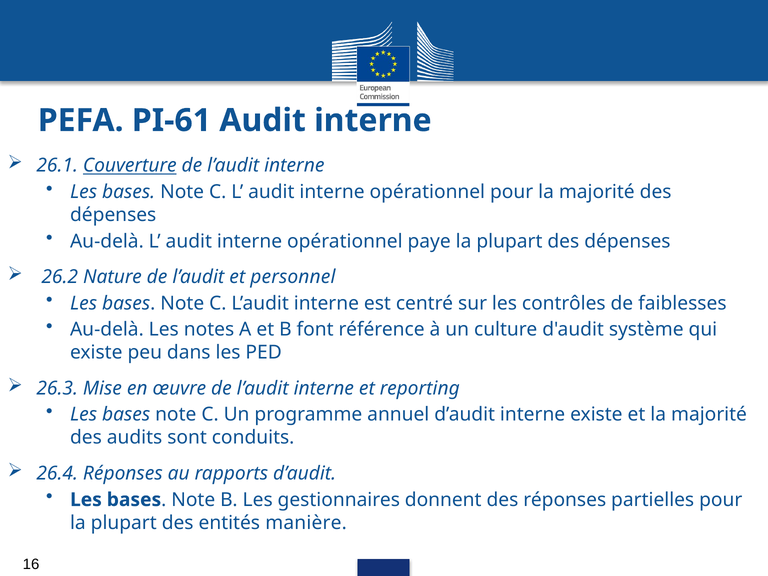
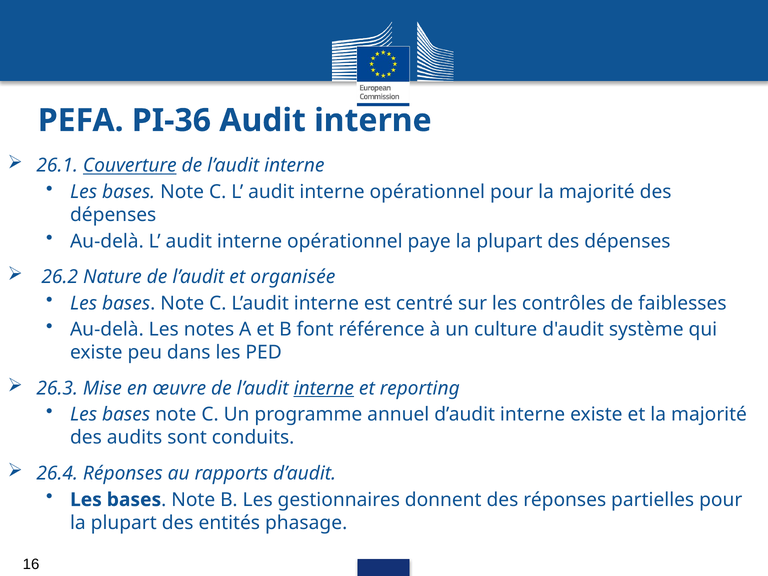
PI-61: PI-61 -> PI-36 (171, 120)
personnel: personnel -> organisée (293, 277)
interne underline: none -> present (324, 388)
manière: manière -> phasage (306, 523)
